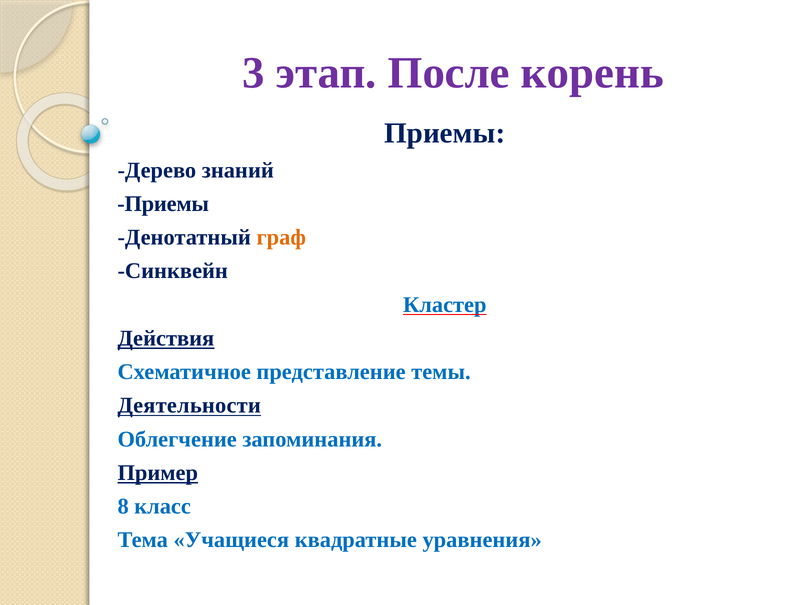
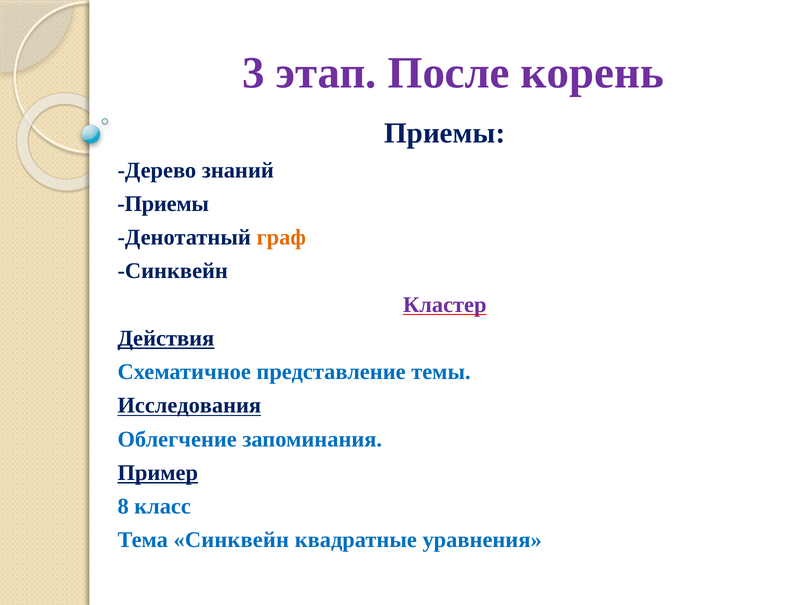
Кластер colour: blue -> purple (445, 305)
Деятельности: Деятельности -> Исследования (189, 406)
Тема Учащиеся: Учащиеся -> Синквейн (231, 540)
